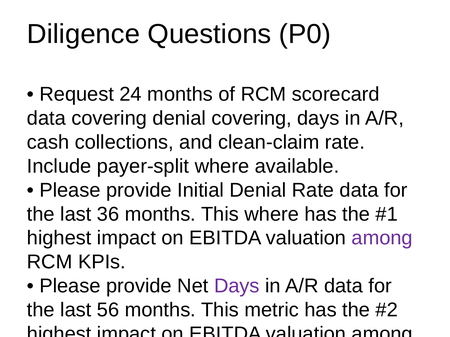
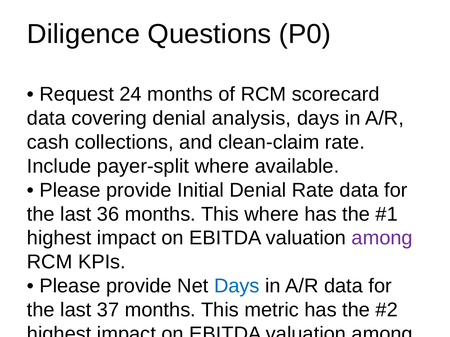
denial covering: covering -> analysis (252, 118)
Days colour: purple -> blue (237, 286)
56: 56 -> 37 (108, 310)
